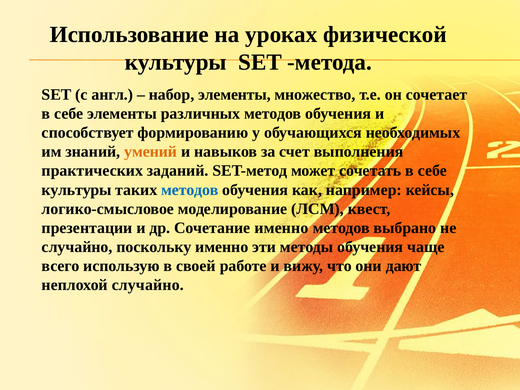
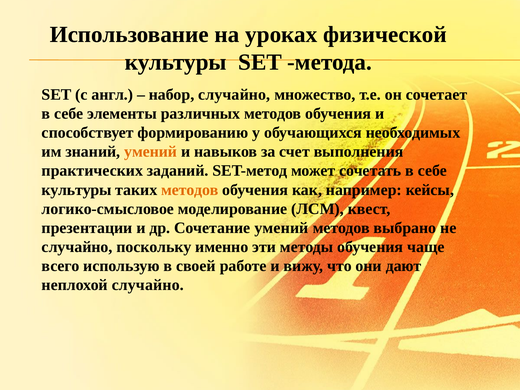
набор элементы: элементы -> случайно (234, 94)
методов colour: blue -> orange (190, 190)
Сочетание именно: именно -> умений (281, 228)
